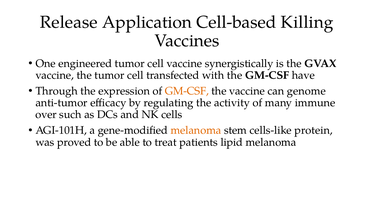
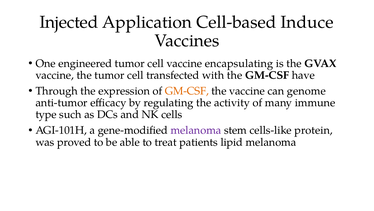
Release: Release -> Injected (69, 22)
Killing: Killing -> Induce (307, 22)
synergistically: synergistically -> encapsulating (239, 63)
over: over -> type (46, 114)
melanoma colour: orange -> purple (196, 130)
